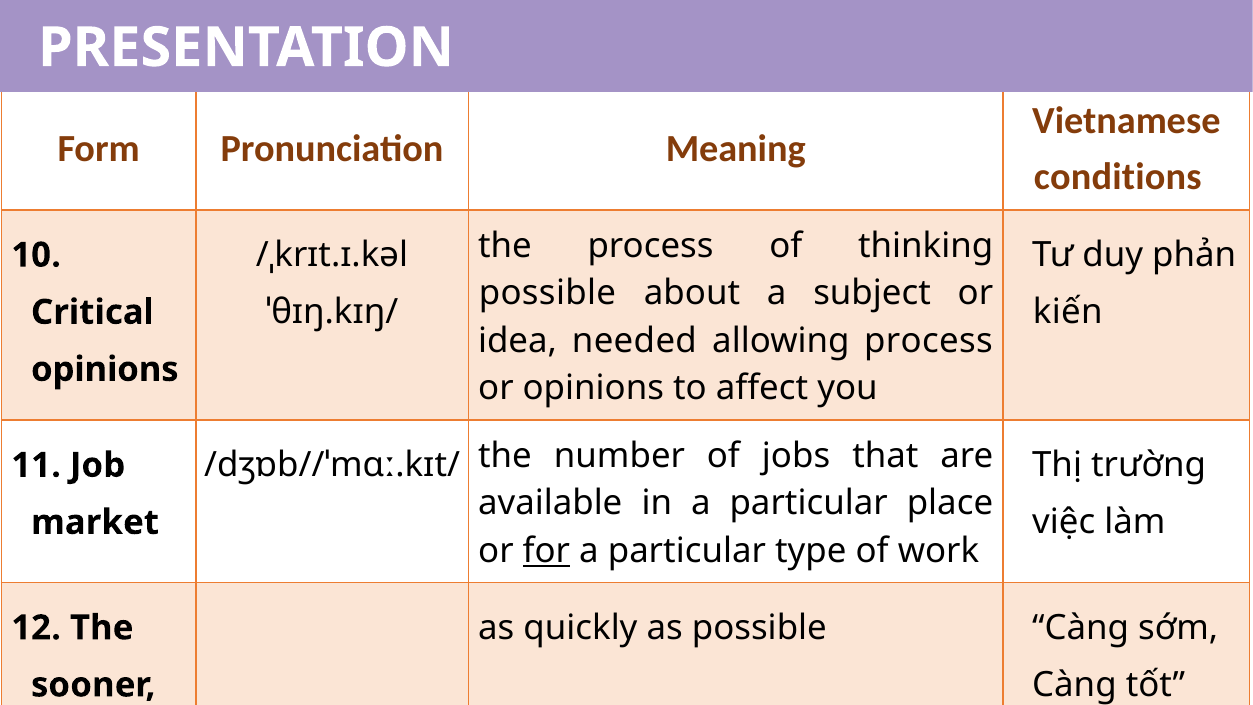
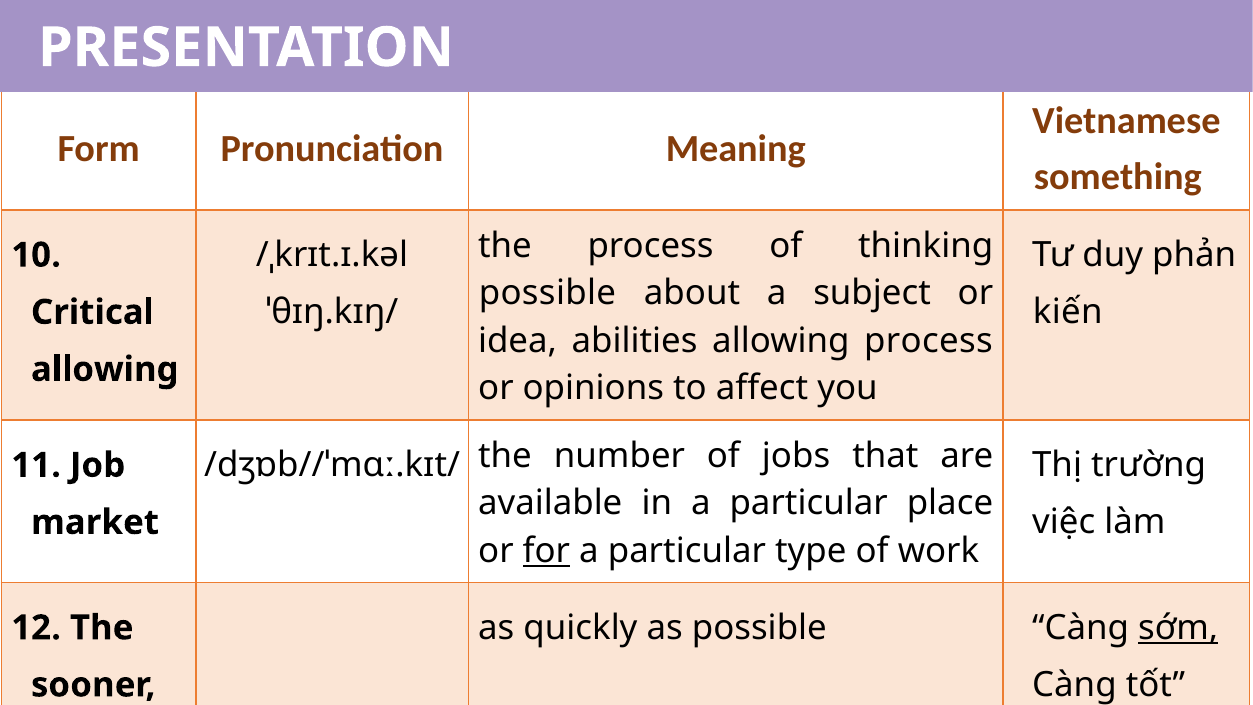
conditions: conditions -> something (1118, 177)
needed: needed -> abilities (635, 341)
opinions: opinions -> allowing (105, 369)
sớm underline: none -> present (1178, 628)
